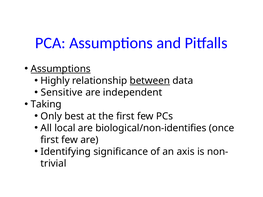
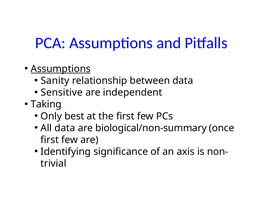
Highly: Highly -> Sanity (55, 81)
between underline: present -> none (150, 81)
All local: local -> data (65, 128)
biological/non-identifies: biological/non-identifies -> biological/non-summary (151, 128)
